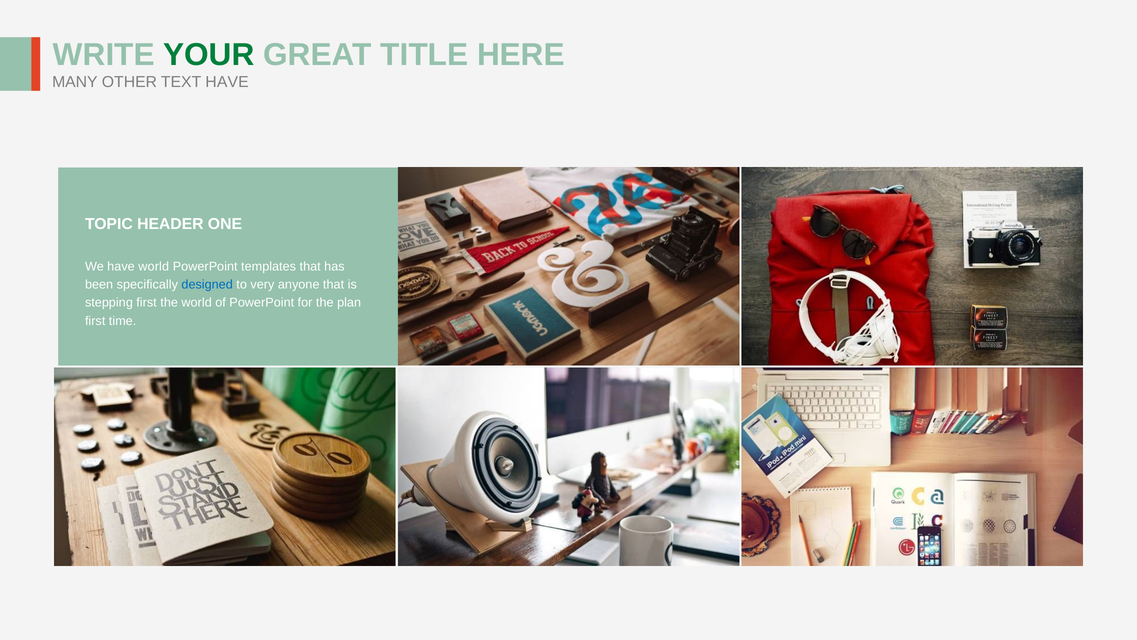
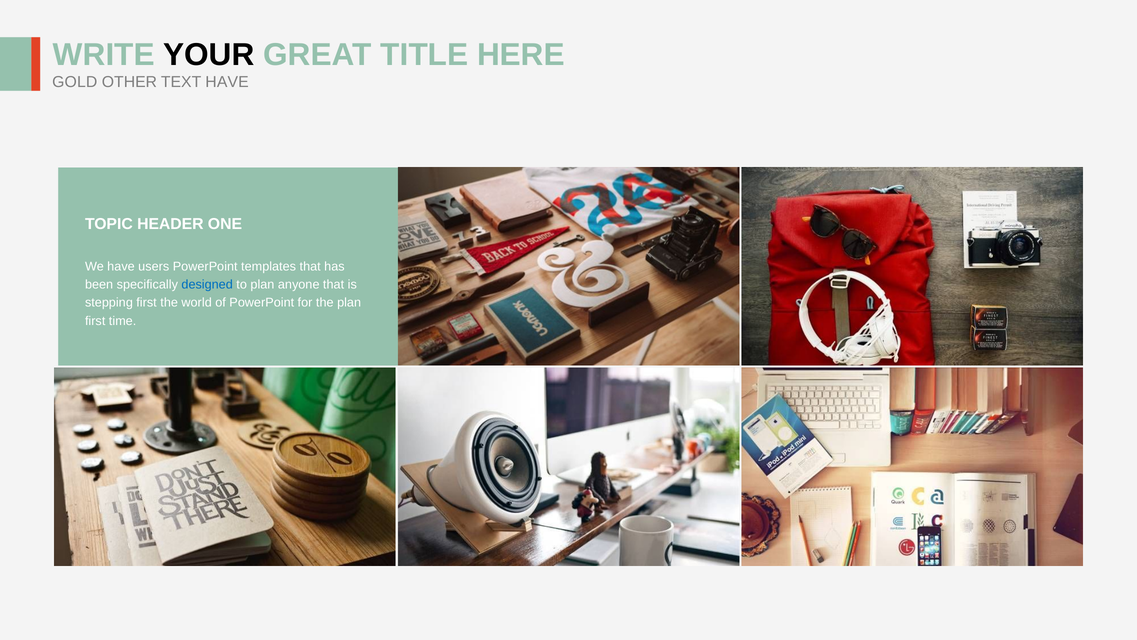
YOUR colour: green -> black (209, 55)
MANY: MANY -> GOLD (75, 82)
have world: world -> users (154, 266)
to very: very -> plan (262, 284)
